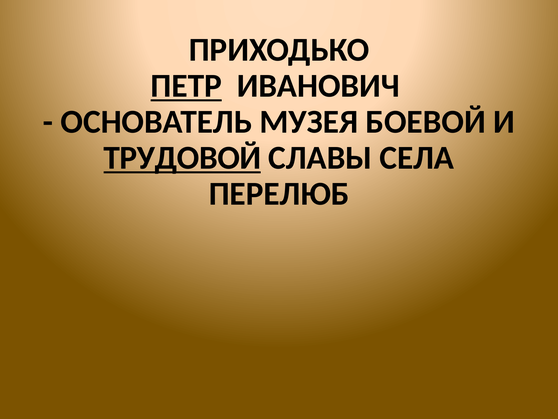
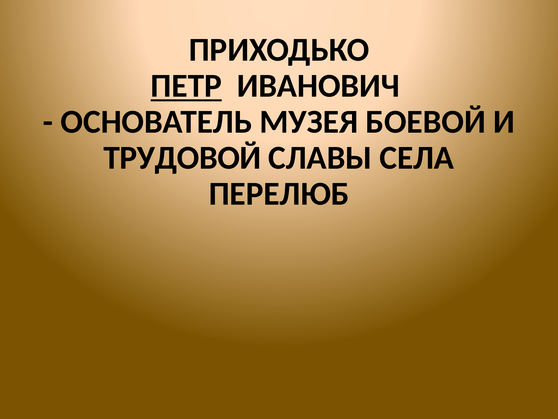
ТРУДОВОЙ underline: present -> none (182, 158)
